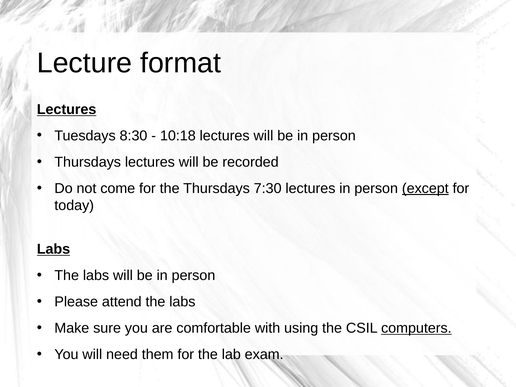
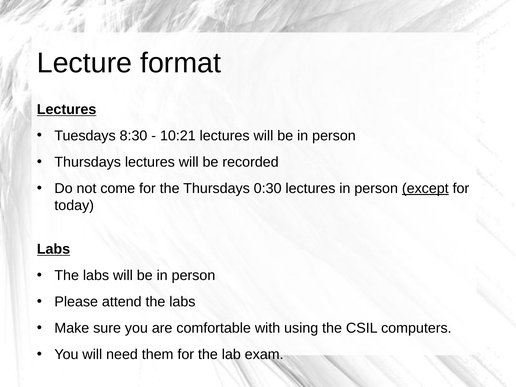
10:18: 10:18 -> 10:21 (178, 136)
7:30: 7:30 -> 0:30 (268, 188)
computers underline: present -> none (416, 328)
